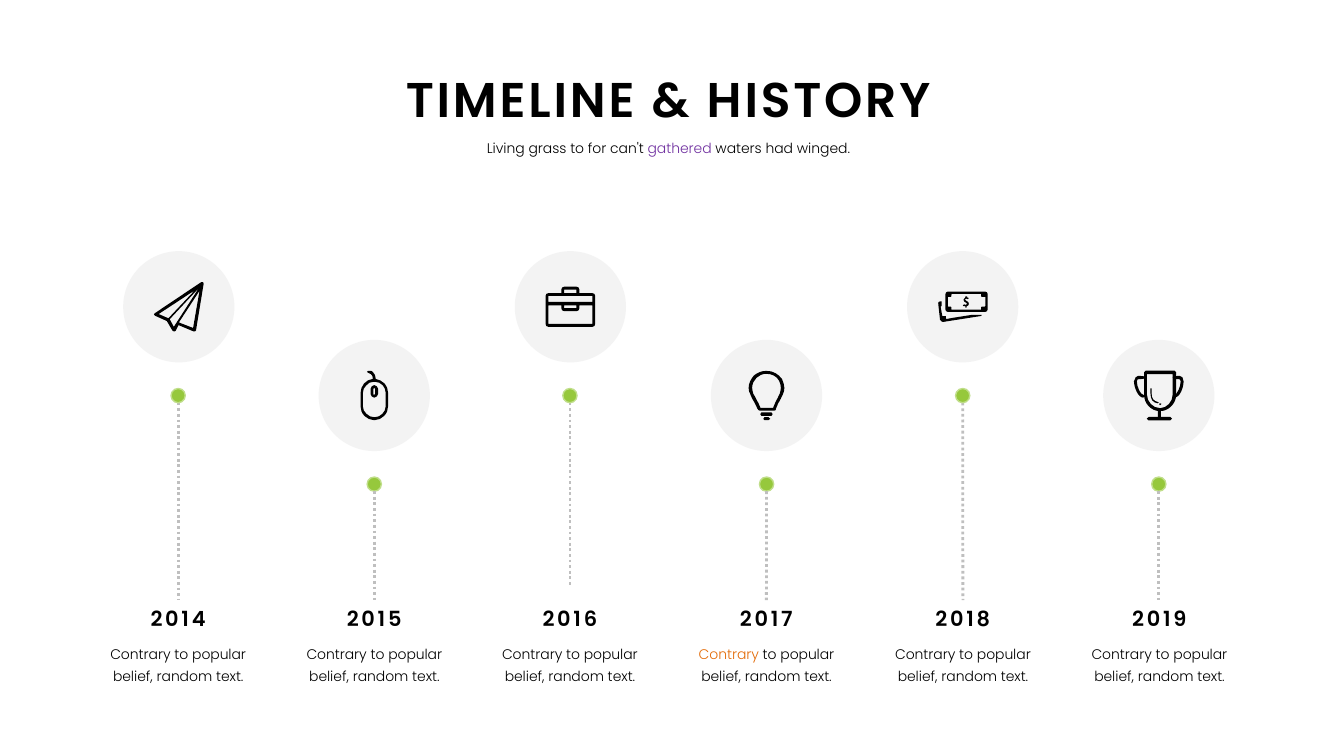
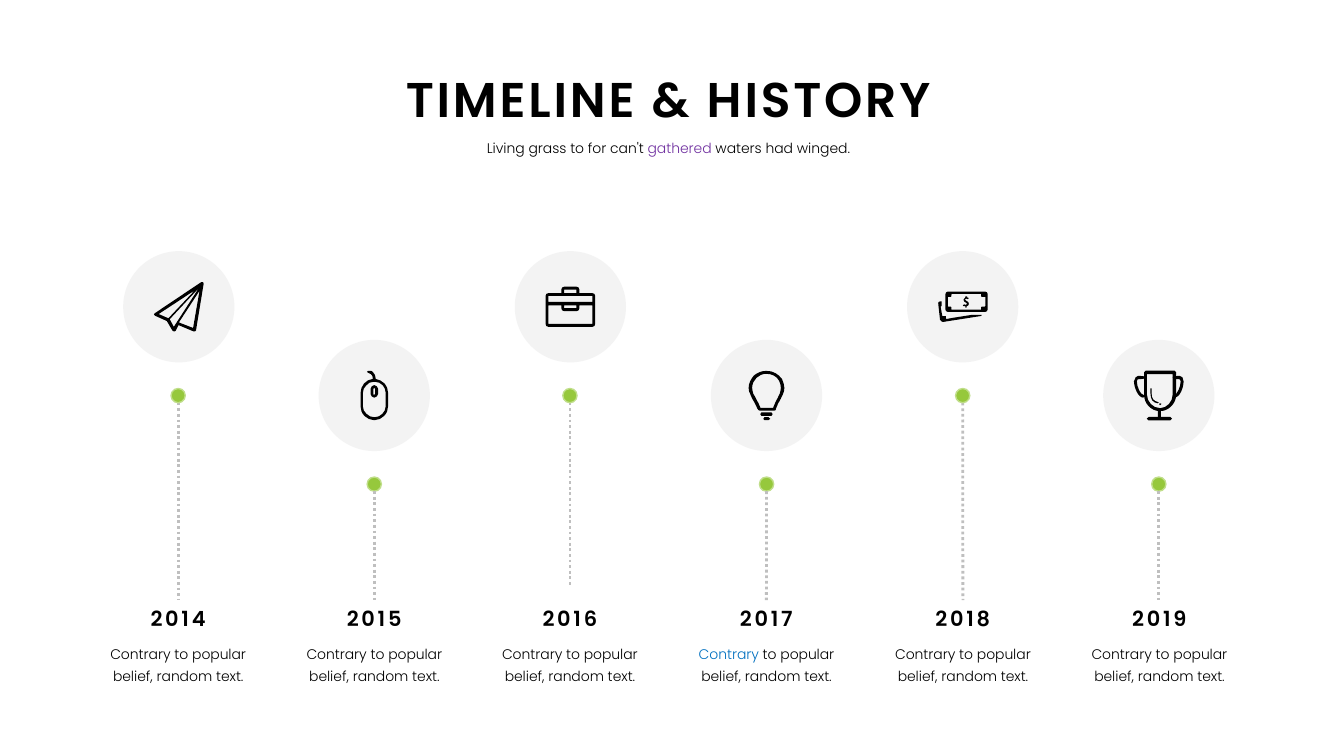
Contrary colour: orange -> blue (729, 655)
